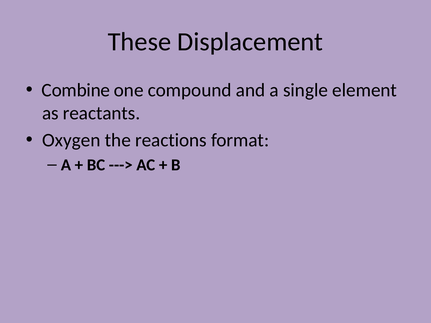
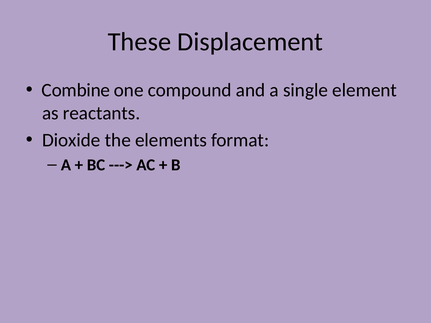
Oxygen: Oxygen -> Dioxide (71, 140)
reactions: reactions -> elements (171, 140)
